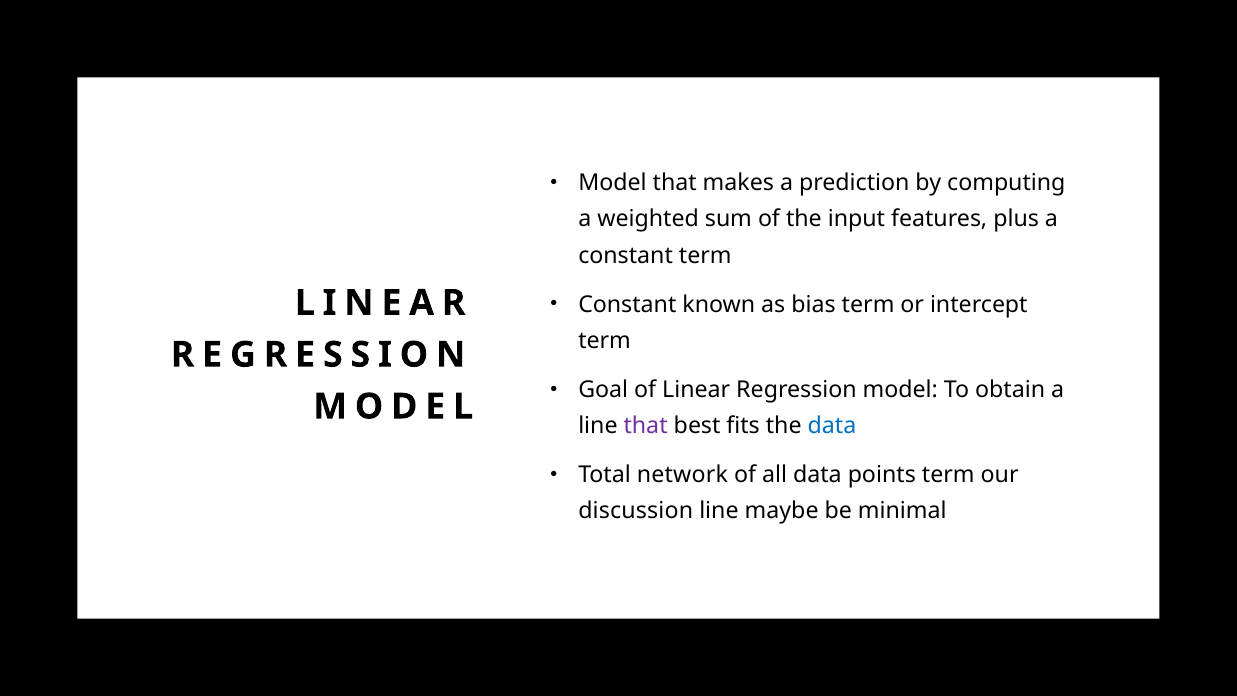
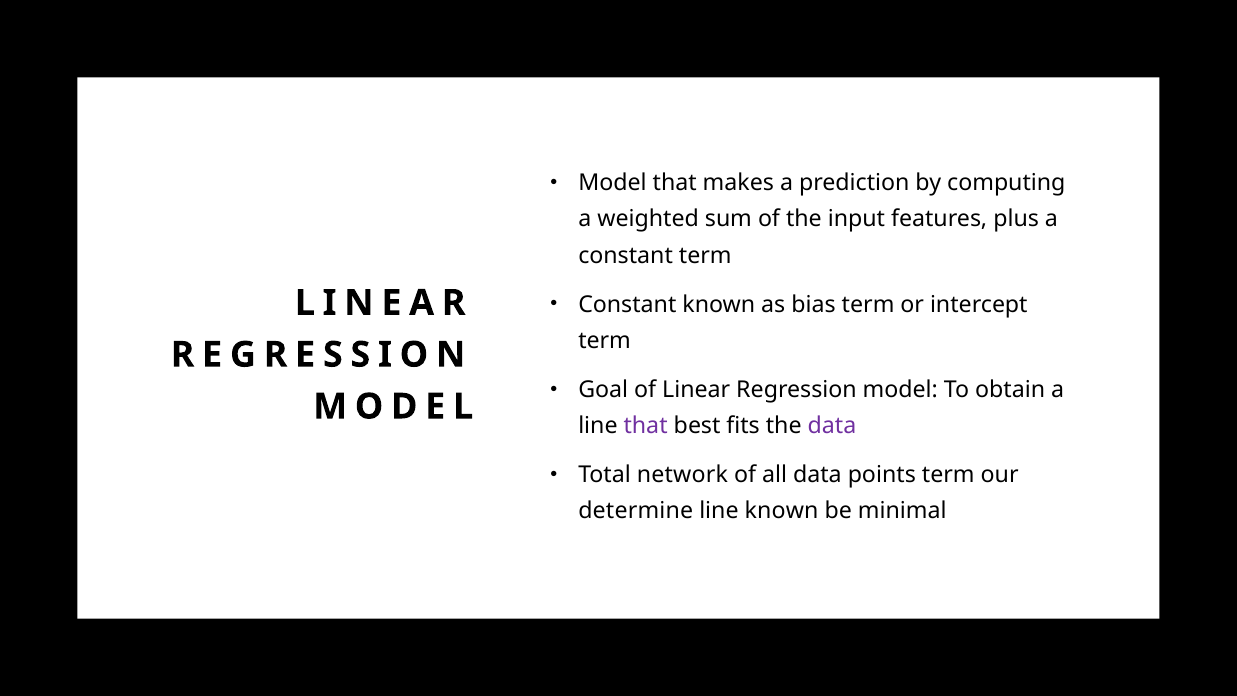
data colour: blue -> purple (832, 426)
discussion: discussion -> determine (636, 511)
line maybe: maybe -> known (782, 511)
